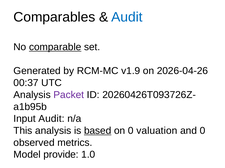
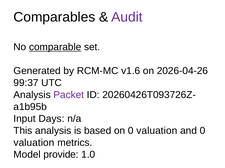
Audit colour: blue -> purple (127, 17)
v1.9: v1.9 -> v1.6 (131, 71)
00:37: 00:37 -> 99:37 (26, 83)
Input Audit: Audit -> Days (52, 119)
based underline: present -> none (98, 131)
observed: observed -> valuation (34, 143)
